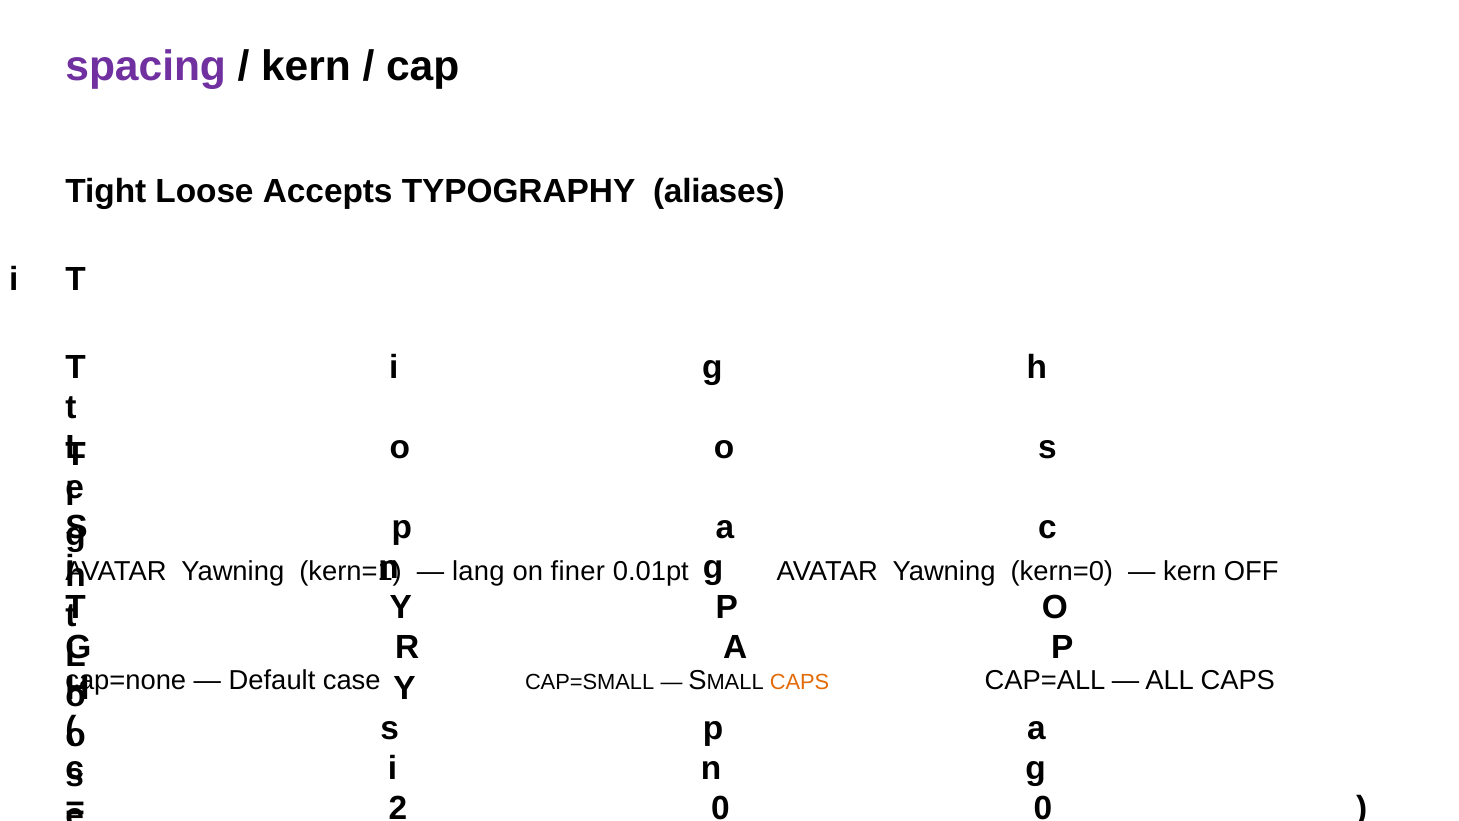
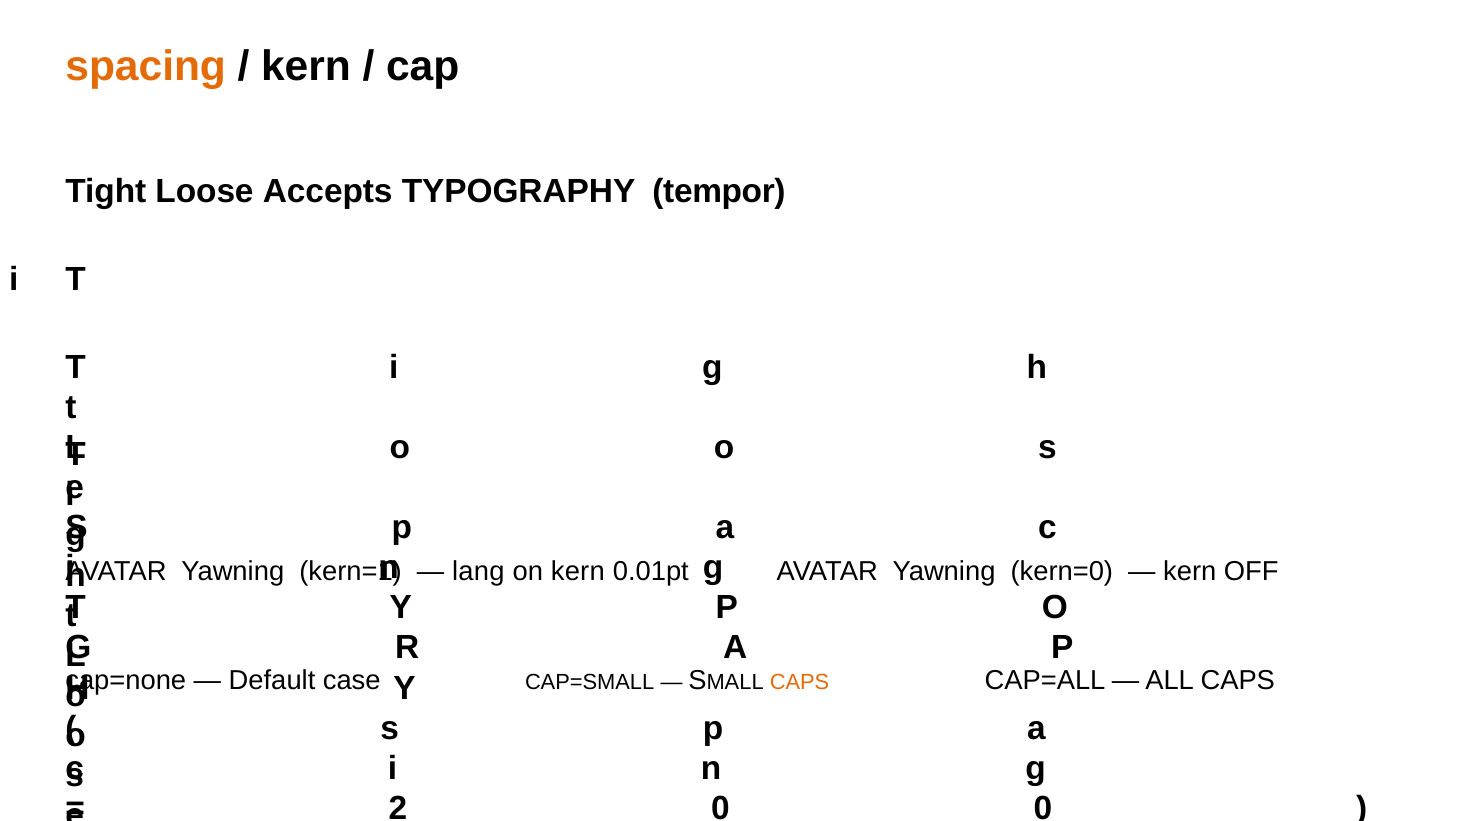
spacing colour: purple -> orange (146, 67)
aliases: aliases -> tempor (719, 192)
on finer: finer -> kern (578, 571)
